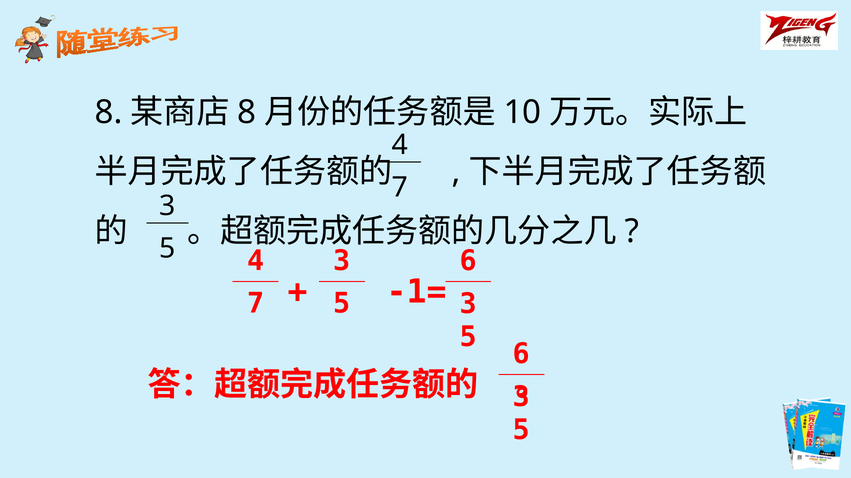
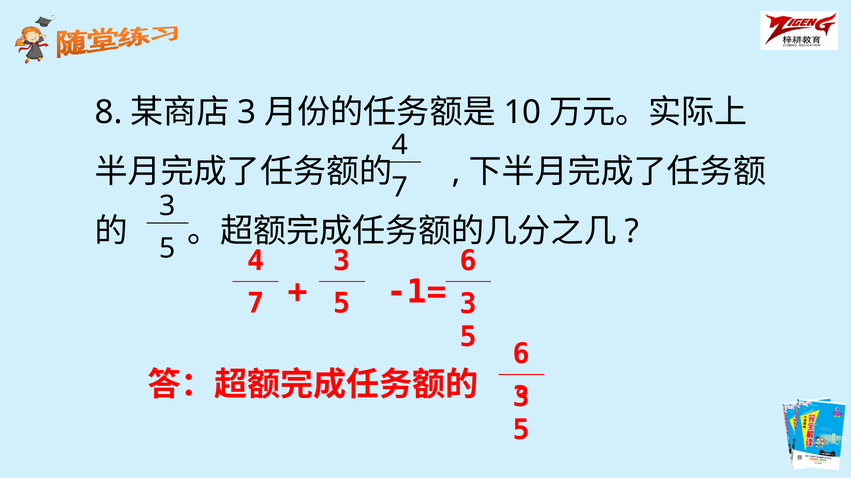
8: 8 -> 3 (247, 113)
